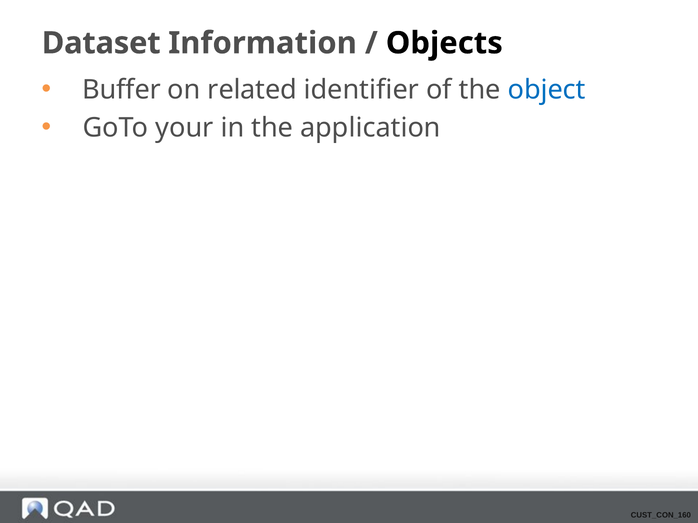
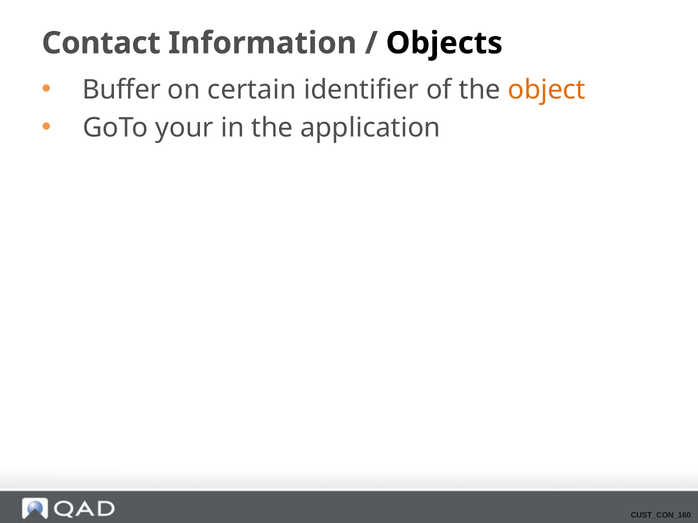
Dataset: Dataset -> Contact (101, 43)
related: related -> certain (252, 90)
object colour: blue -> orange (547, 90)
